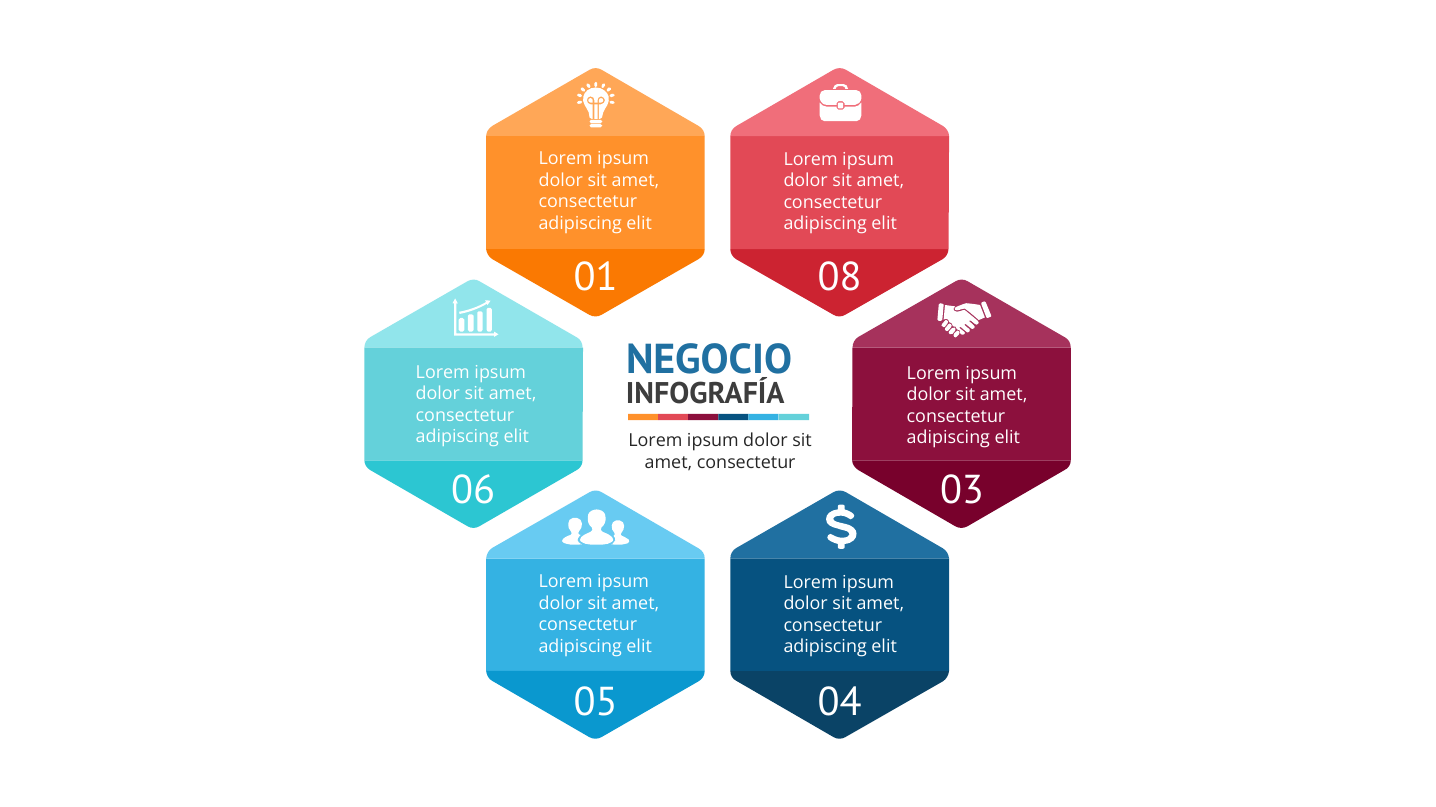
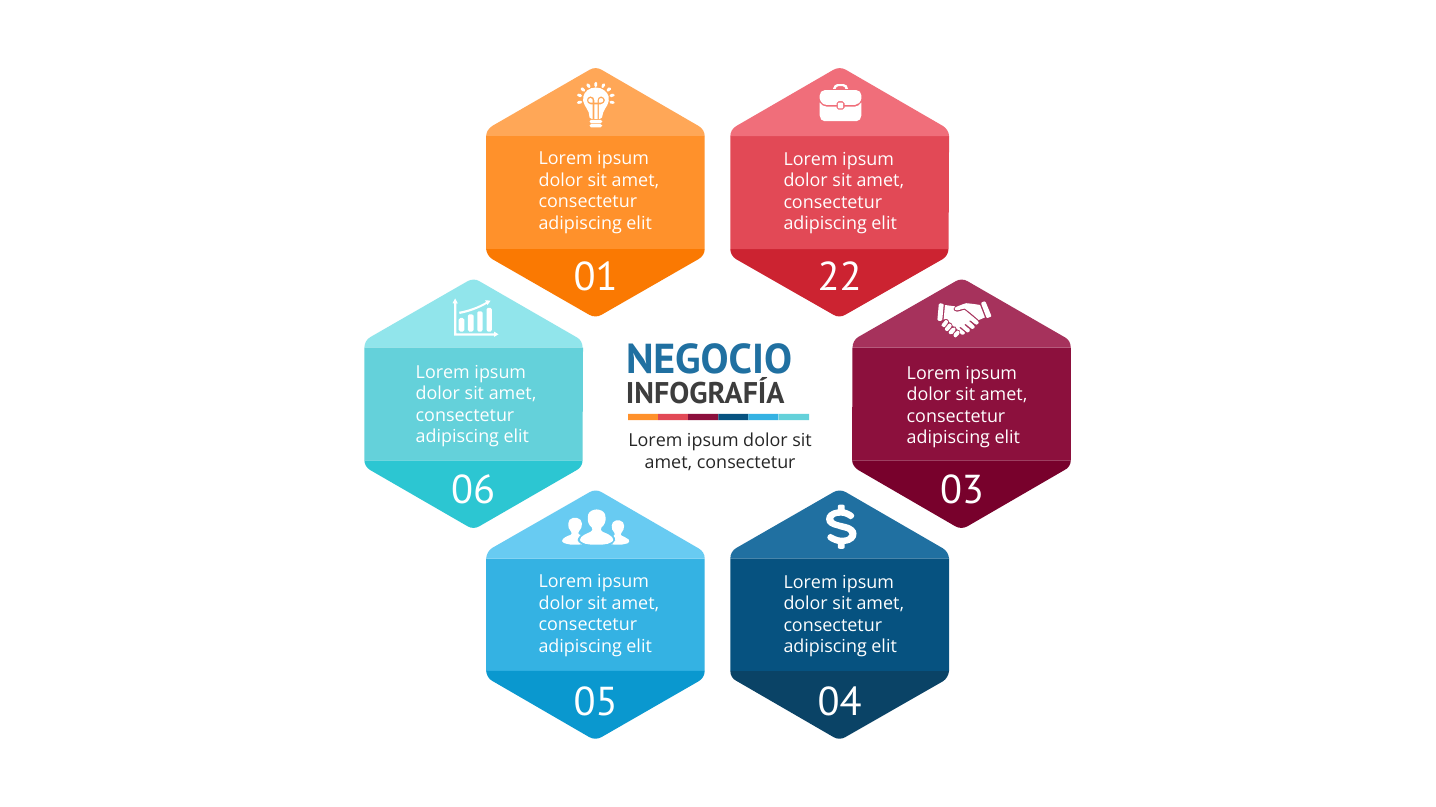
08: 08 -> 22 (840, 277)
